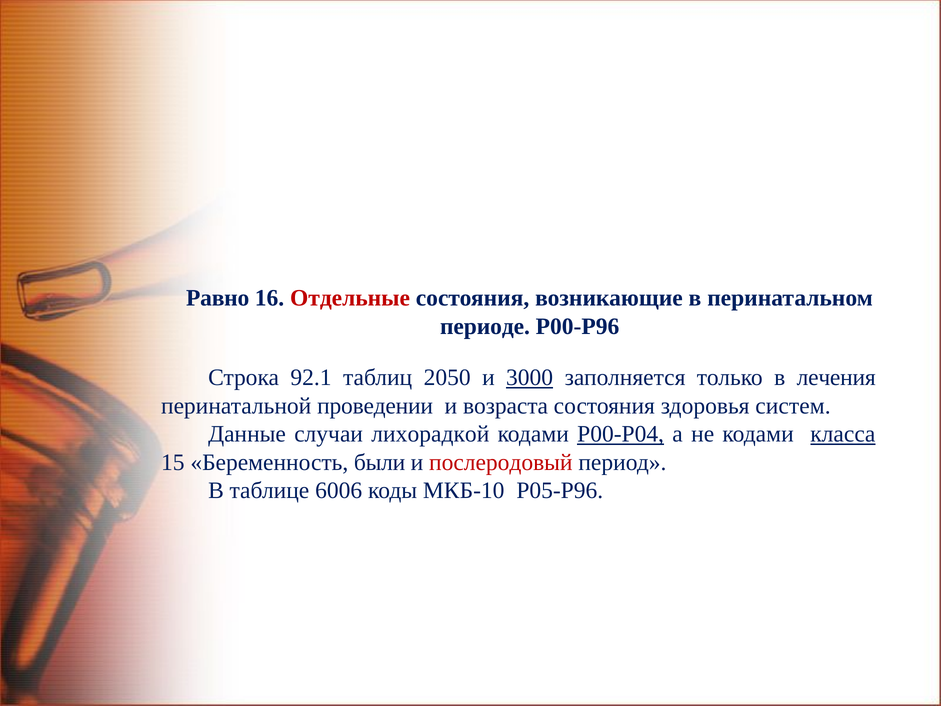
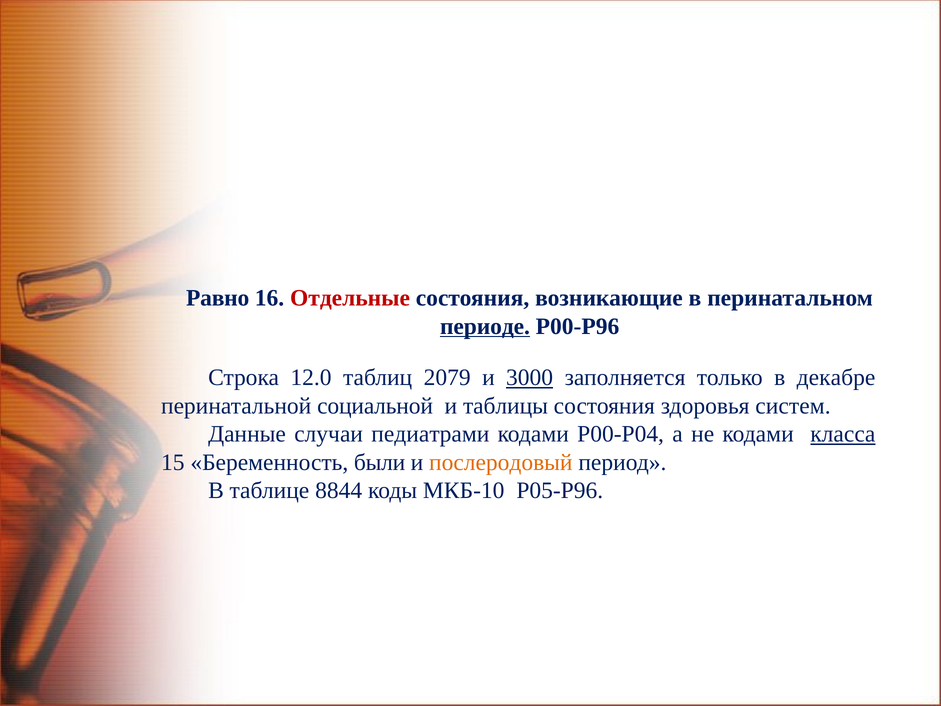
периоде underline: none -> present (485, 326)
92.1: 92.1 -> 12.0 (311, 377)
2050: 2050 -> 2079 (447, 377)
лечения: лечения -> декабре (836, 377)
проведении: проведении -> социальной (375, 406)
возраста: возраста -> таблицы (505, 406)
лихорадкой: лихорадкой -> педиатрами (430, 434)
Р00-Р04 underline: present -> none (621, 434)
послеродовый colour: red -> orange (501, 462)
6006: 6006 -> 8844 (339, 490)
